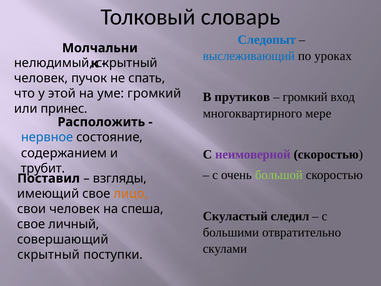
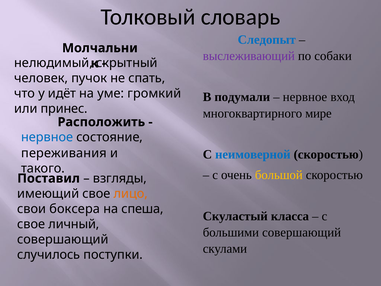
выслеживающий colour: blue -> purple (249, 56)
уроках: уроках -> собаки (333, 56)
этой: этой -> идёт (62, 93)
прутиков: прутиков -> подумали (242, 97)
громкий: громкий -> нервное (305, 97)
мере: мере -> мире (318, 113)
неимоверной colour: purple -> blue (253, 154)
содержанием: содержанием -> переживания (64, 153)
трубит: трубит -> такого (43, 168)
большой colour: light green -> yellow (279, 175)
свои человек: человек -> боксера (75, 209)
следил: следил -> класса (290, 216)
большими отвратительно: отвратительно -> совершающий (302, 232)
скрытный: скрытный -> случилось (49, 254)
